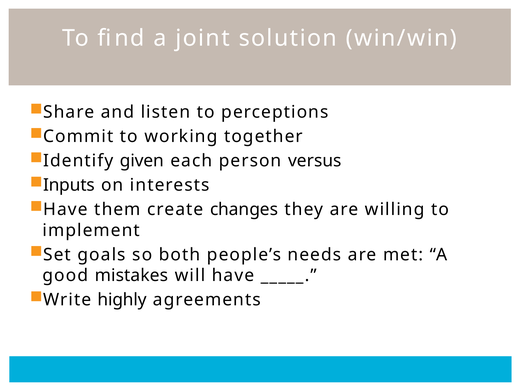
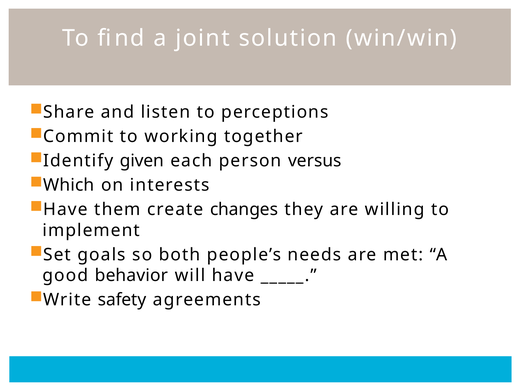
Inputs: Inputs -> Which (69, 185)
mistakes: mistakes -> behavior (131, 275)
highly: highly -> safety (122, 300)
